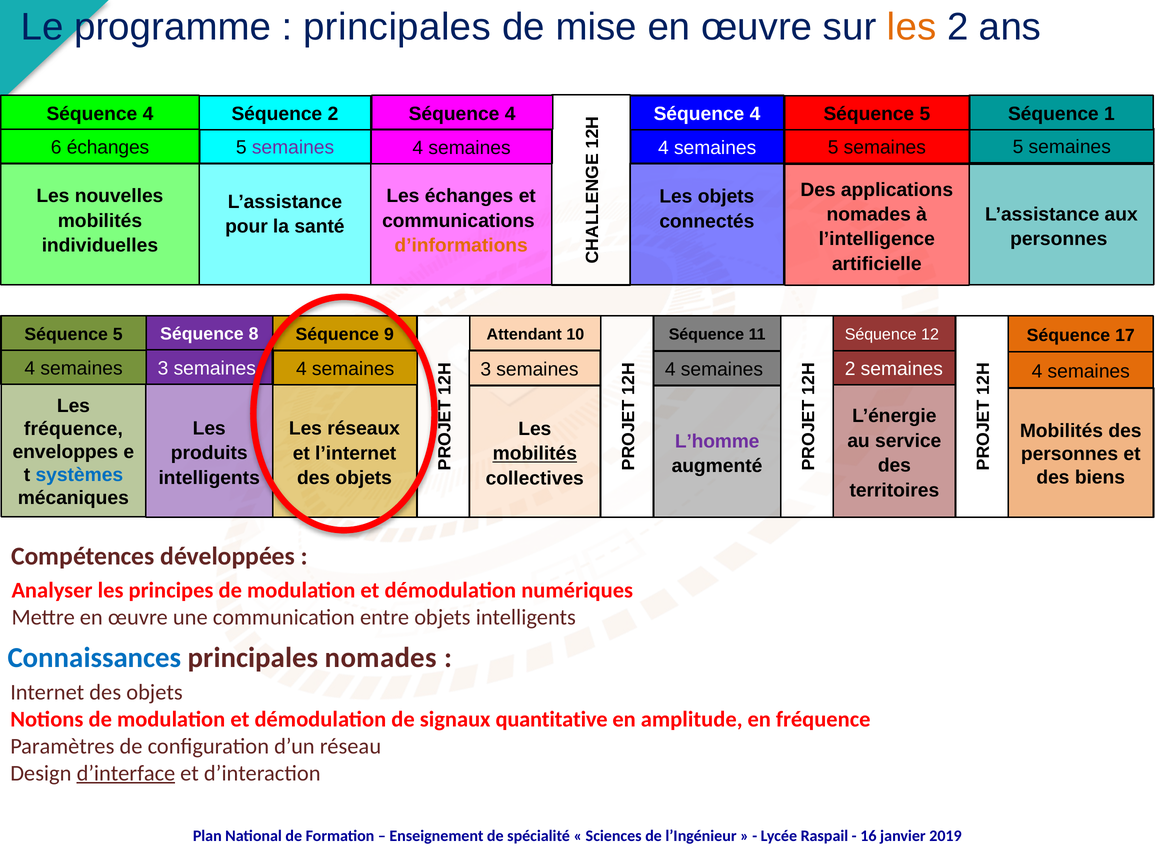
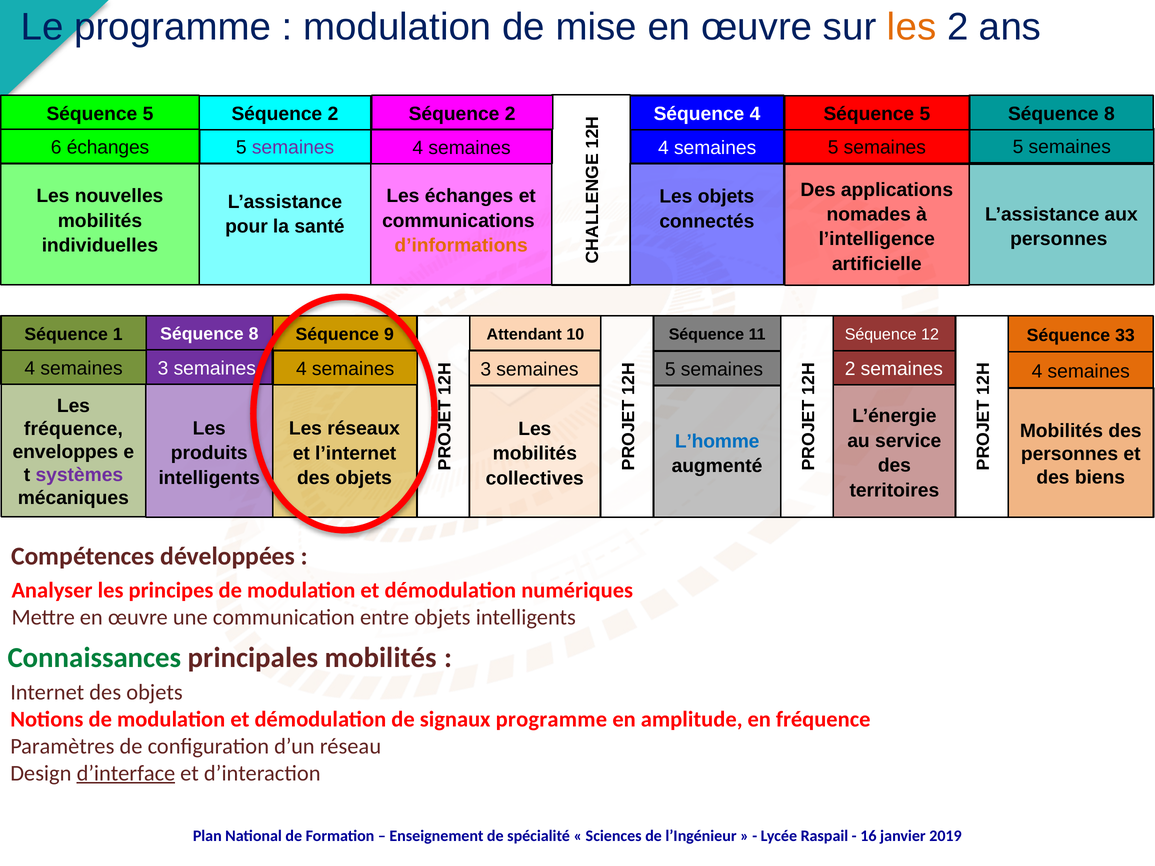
principales: principales -> modulation (397, 27)
4: 4 -> 5 (148, 114)
2 Séquence 4: 4 -> 2 (510, 114)
5 Séquence 1: 1 -> 8 (1109, 114)
5: 5 -> 1 (118, 334)
17: 17 -> 33 (1125, 335)
4: 4 -> 5 (670, 370)
L’homme colour: purple -> blue (717, 441)
mobilités underline: present -> none (535, 454)
systèmes colour: blue -> purple (79, 475)
Connaissances colour: blue -> green (95, 658)
principales nomades: nomades -> mobilités (381, 658)
signaux quantitative: quantitative -> programme (551, 719)
